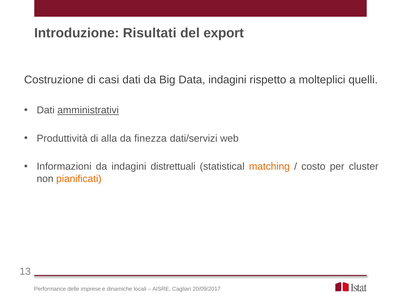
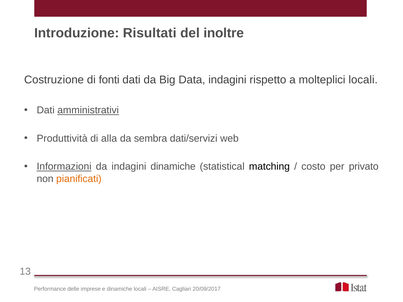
export: export -> inoltre (224, 33)
casi: casi -> fonti (109, 80)
molteplici quelli: quelli -> locali (363, 80)
finezza: finezza -> sembra (151, 139)
Informazioni underline: none -> present (64, 167)
indagini distrettuali: distrettuali -> dinamiche (173, 167)
matching colour: orange -> black (269, 167)
cluster: cluster -> privato (364, 167)
